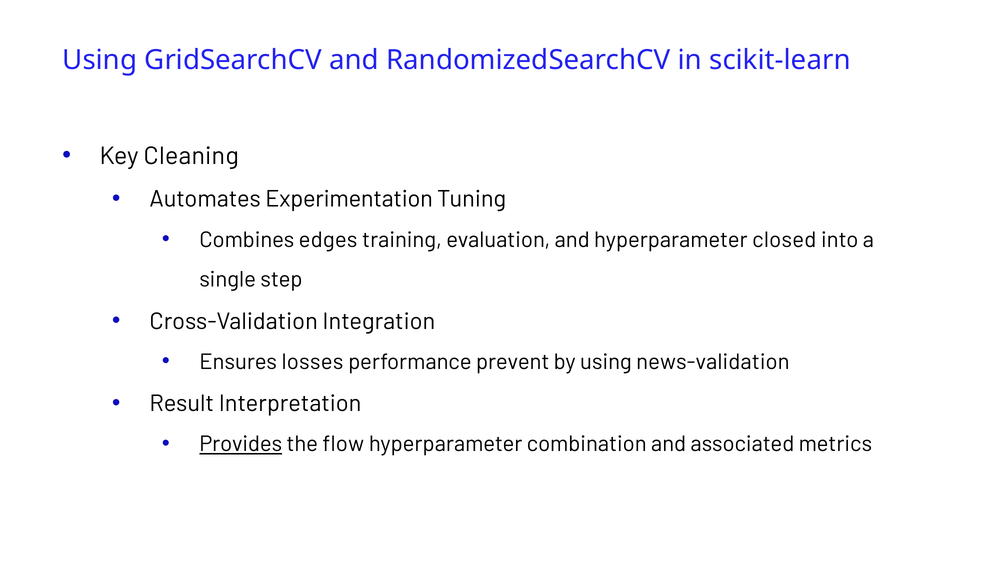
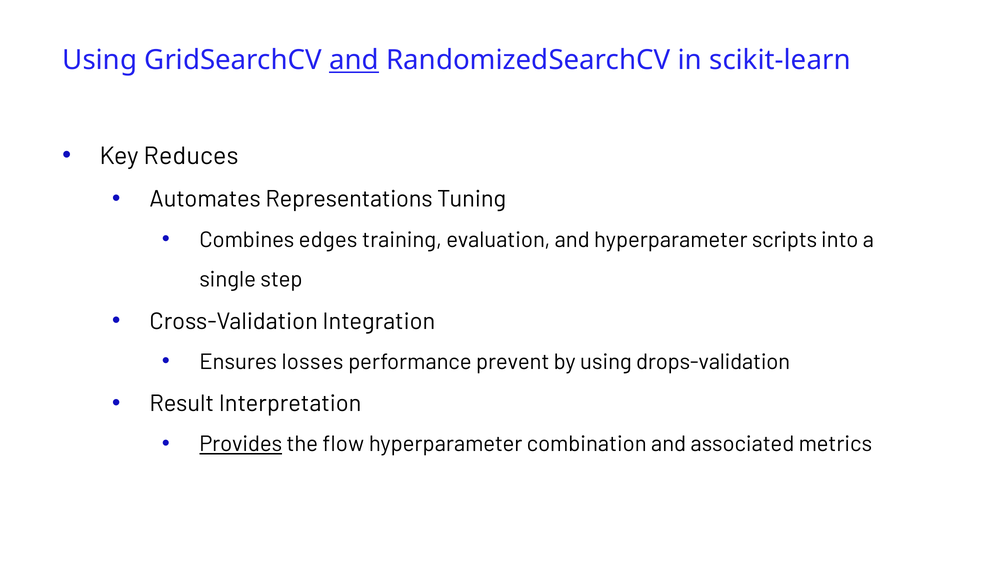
and underline: none -> present (354, 60)
Cleaning: Cleaning -> Reduces (191, 156)
Experimentation: Experimentation -> Representations (349, 199)
closed: closed -> scripts (785, 240)
news-validation: news-validation -> drops-validation (713, 361)
